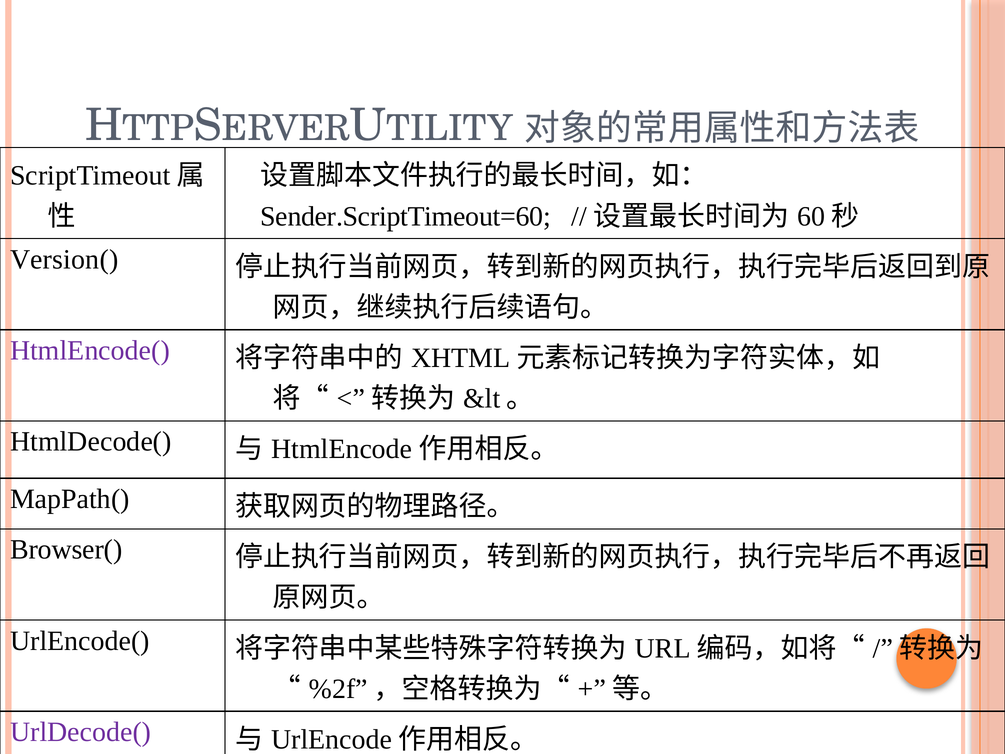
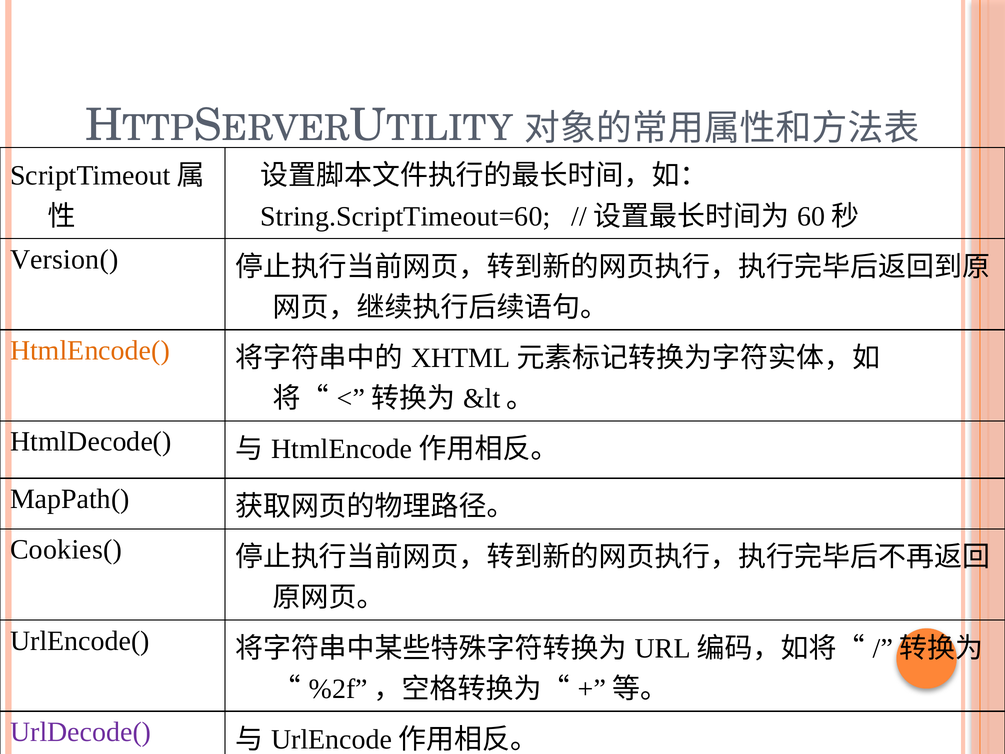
Sender.ScriptTimeout=60: Sender.ScriptTimeout=60 -> String.ScriptTimeout=60 (405, 216)
HtmlEncode( colour: purple -> orange (90, 350)
Browser(: Browser( -> Cookies( (66, 550)
